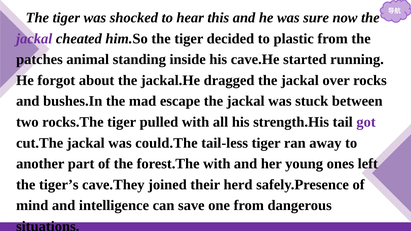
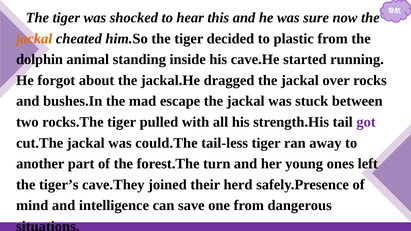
jackal colour: purple -> orange (34, 39)
patches: patches -> dolphin (40, 59)
forest.The with: with -> turn (217, 164)
